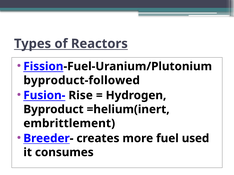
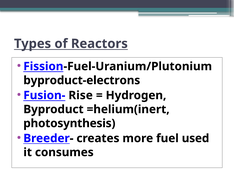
byproduct-followed: byproduct-followed -> byproduct-electrons (82, 81)
embrittlement: embrittlement -> photosynthesis (69, 124)
